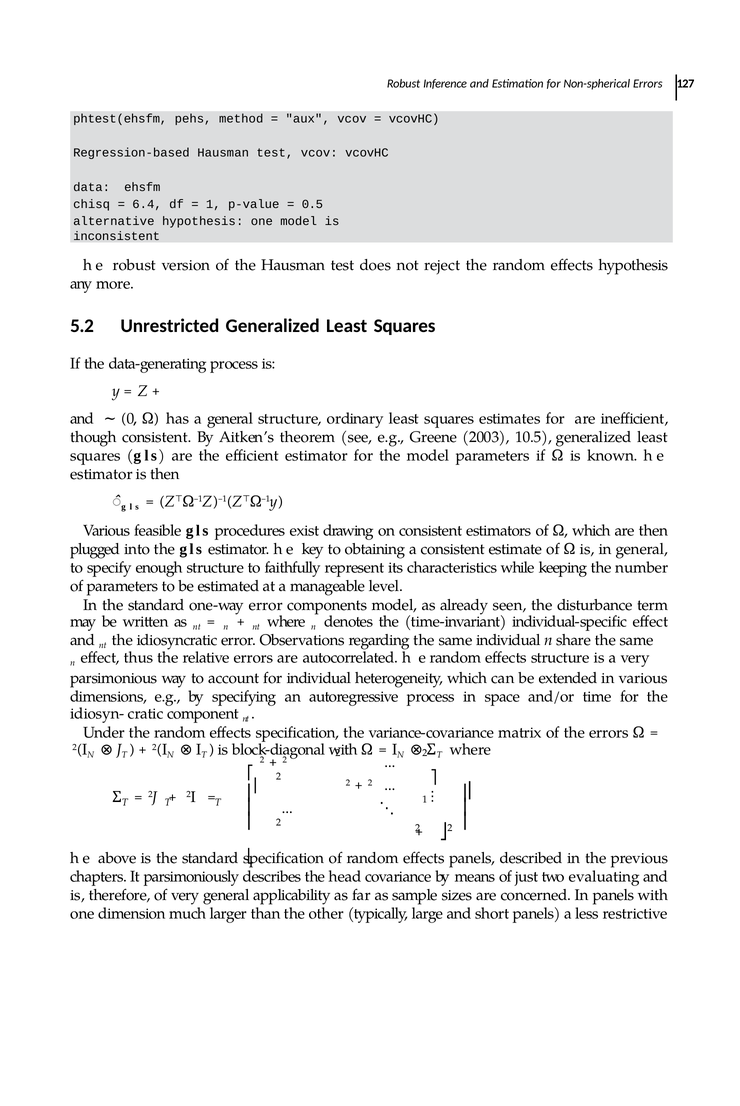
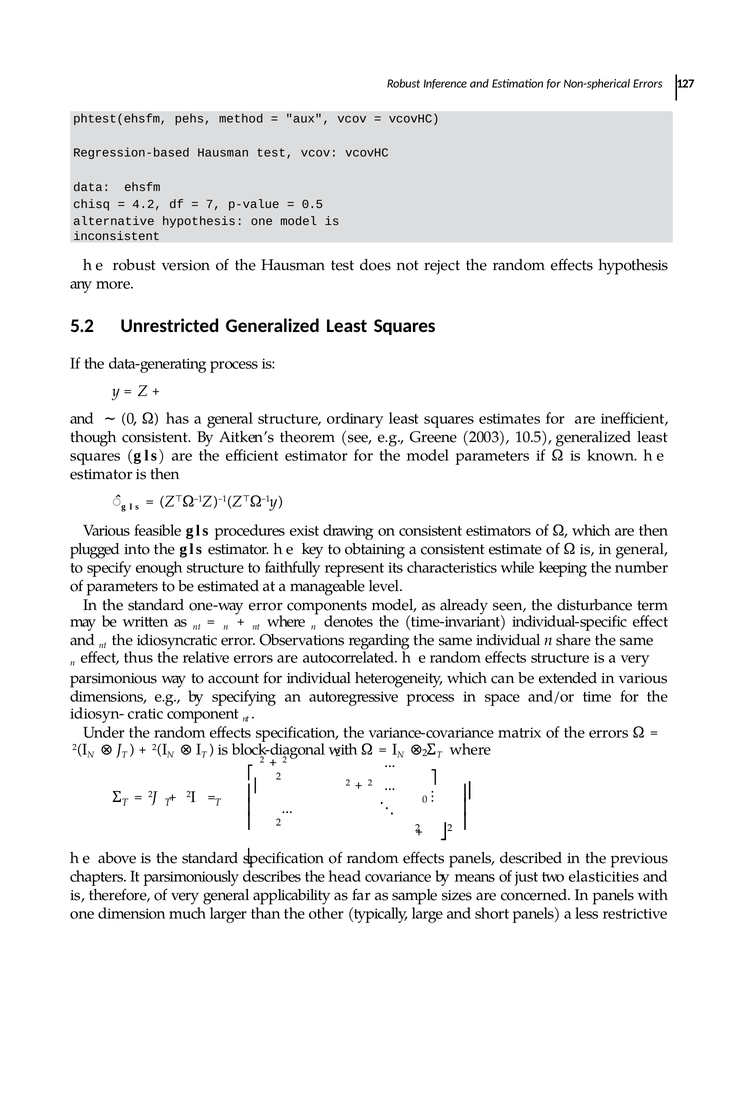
6.4: 6.4 -> 4.2 (147, 204)
1: 1 -> 7 (213, 204)
1: 1 -> 0 (425, 799)
evaluating: evaluating -> elasticities (604, 876)
